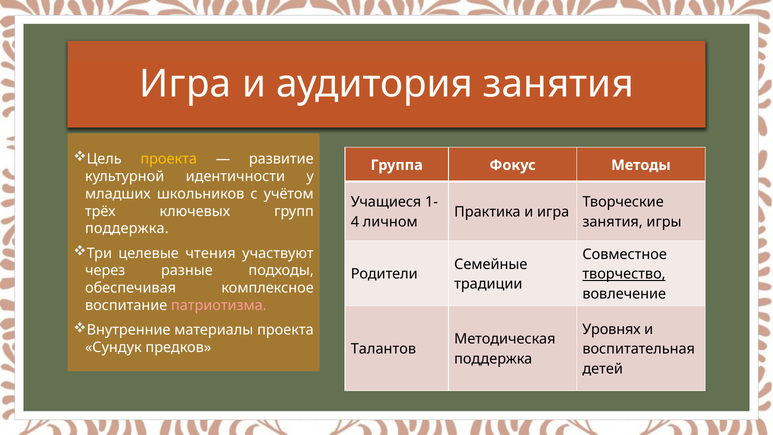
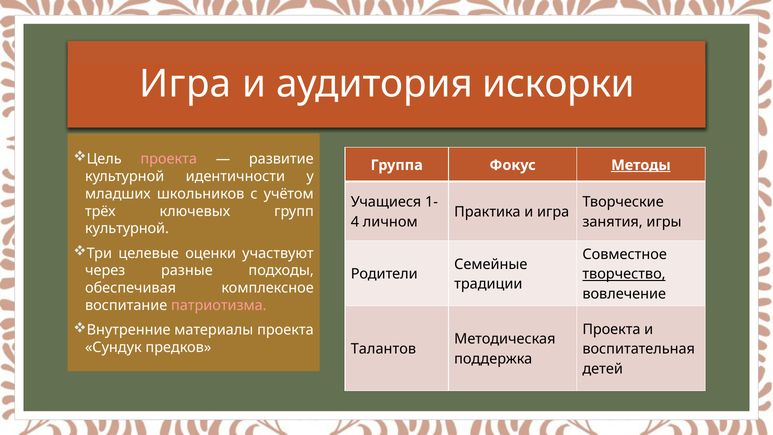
аудитория занятия: занятия -> искорки (559, 84)
проекта colour: yellow -> pink (169, 159)
Методы underline: none -> present (641, 165)
поддержка: поддержка -> культурной (127, 229)
чтения: чтения -> оценки (211, 253)
Уровнях: Уровнях -> Проекта (611, 329)
